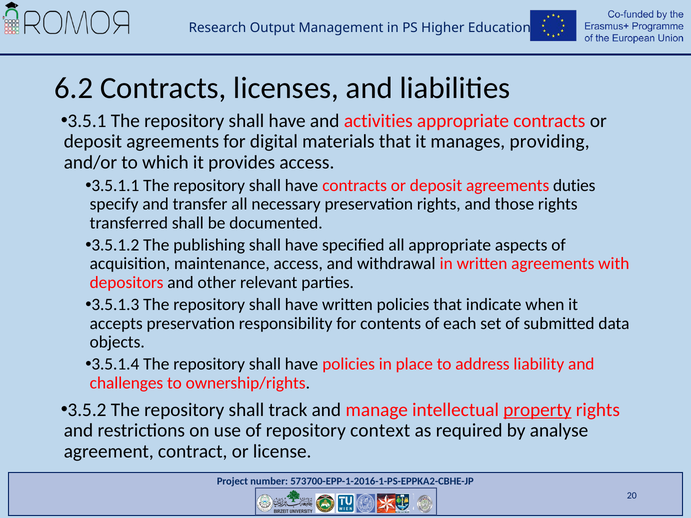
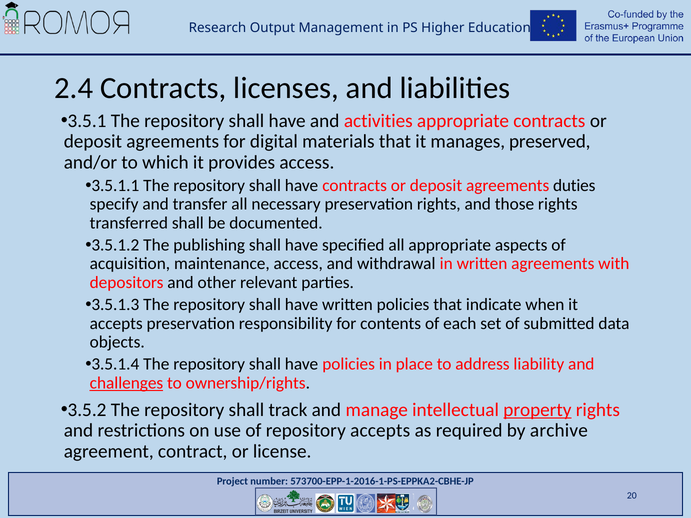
6.2: 6.2 -> 2.4 (74, 88)
providing: providing -> preserved (550, 142)
challenges underline: none -> present (126, 383)
repository context: context -> accepts (380, 431)
analyse: analyse -> archive (559, 431)
